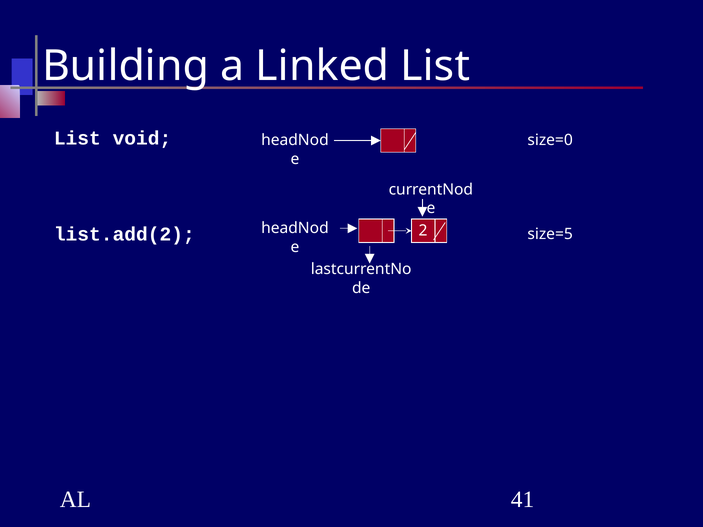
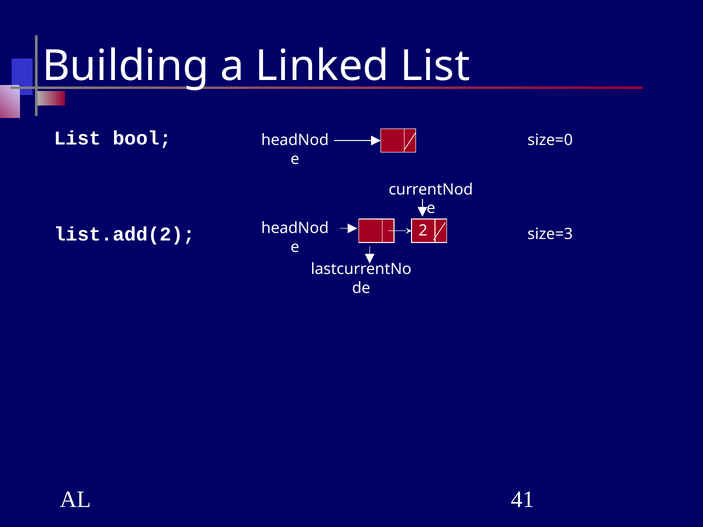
void: void -> bool (142, 138)
size=5: size=5 -> size=3 (550, 234)
